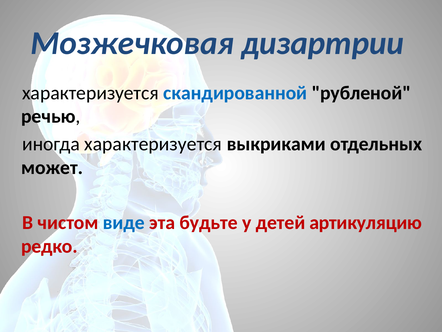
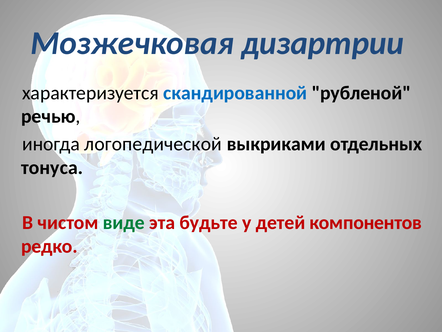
иногда характеризуется: характеризуется -> логопедической (153, 144)
может: может -> тонуса (52, 167)
виде colour: blue -> green (124, 222)
артикуляцию: артикуляцию -> компонентов (366, 222)
